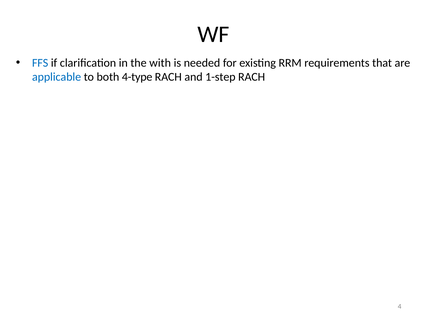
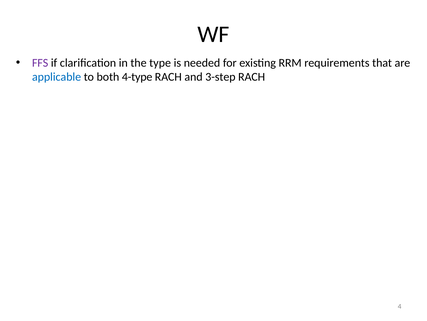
FFS colour: blue -> purple (40, 63)
with: with -> type (160, 63)
1-step: 1-step -> 3-step (220, 77)
